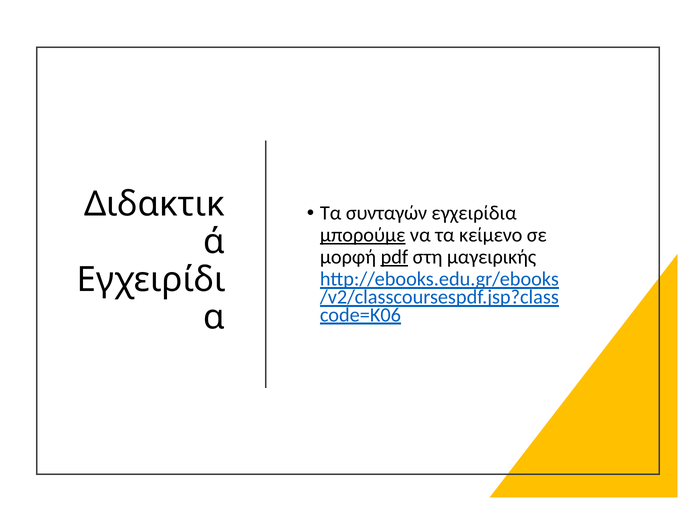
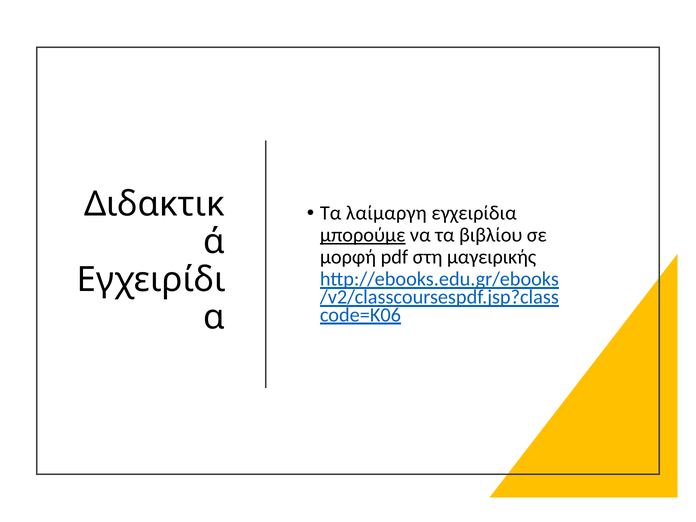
συνταγών: συνταγών -> λαίμαργη (386, 213)
κείμενο: κείμενο -> βιβλίου (491, 235)
pdf underline: present -> none (394, 257)
